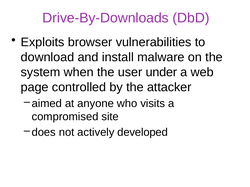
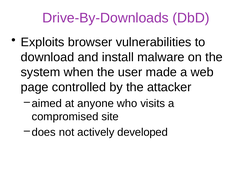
under: under -> made (161, 72)
